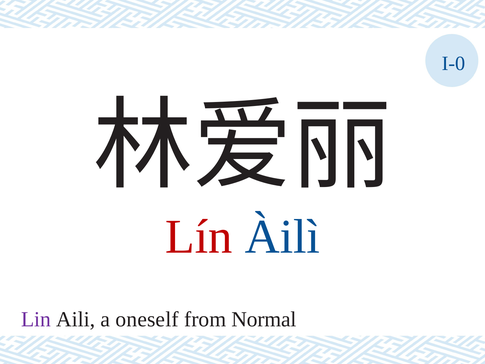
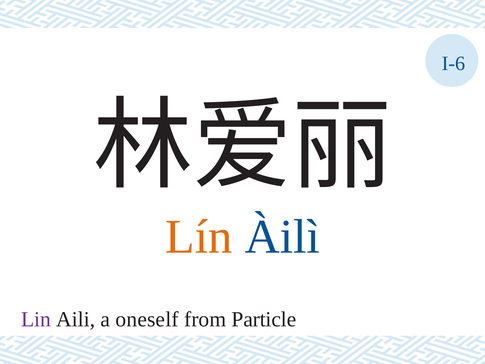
I-0: I-0 -> I-6 (454, 64)
Lín colour: red -> orange (199, 237)
Normal: Normal -> Particle (264, 319)
